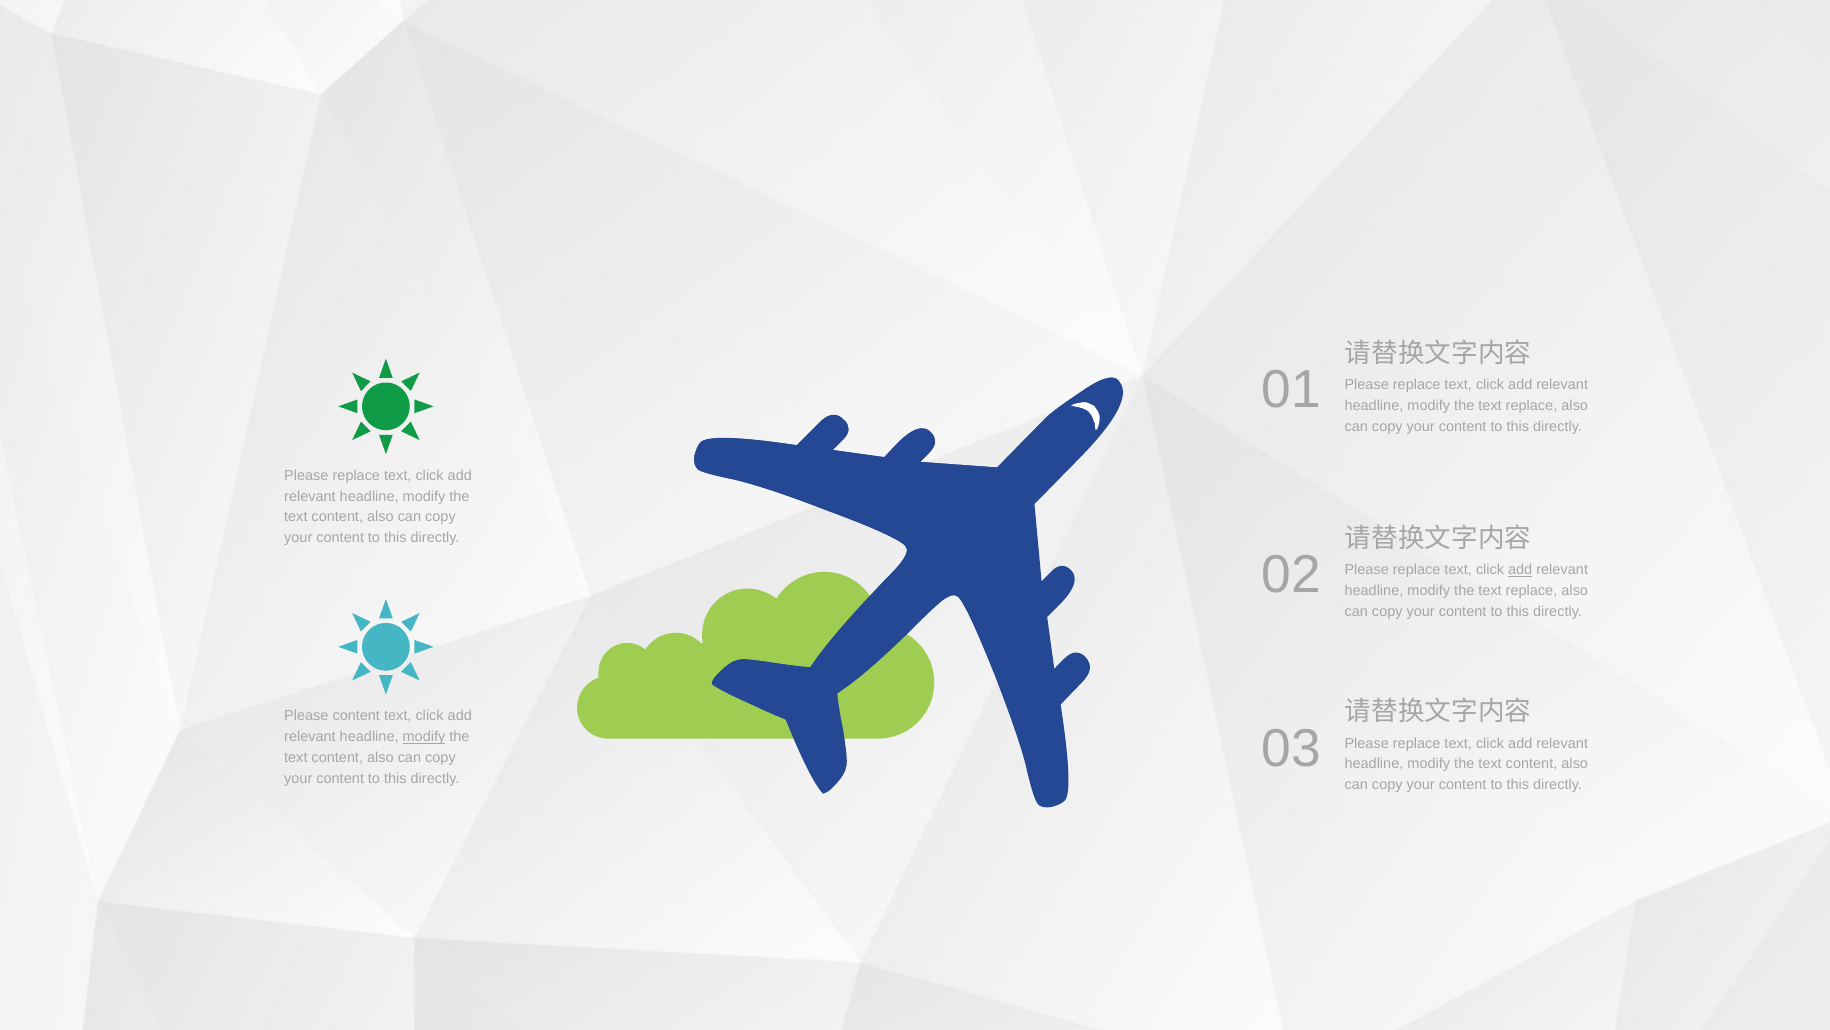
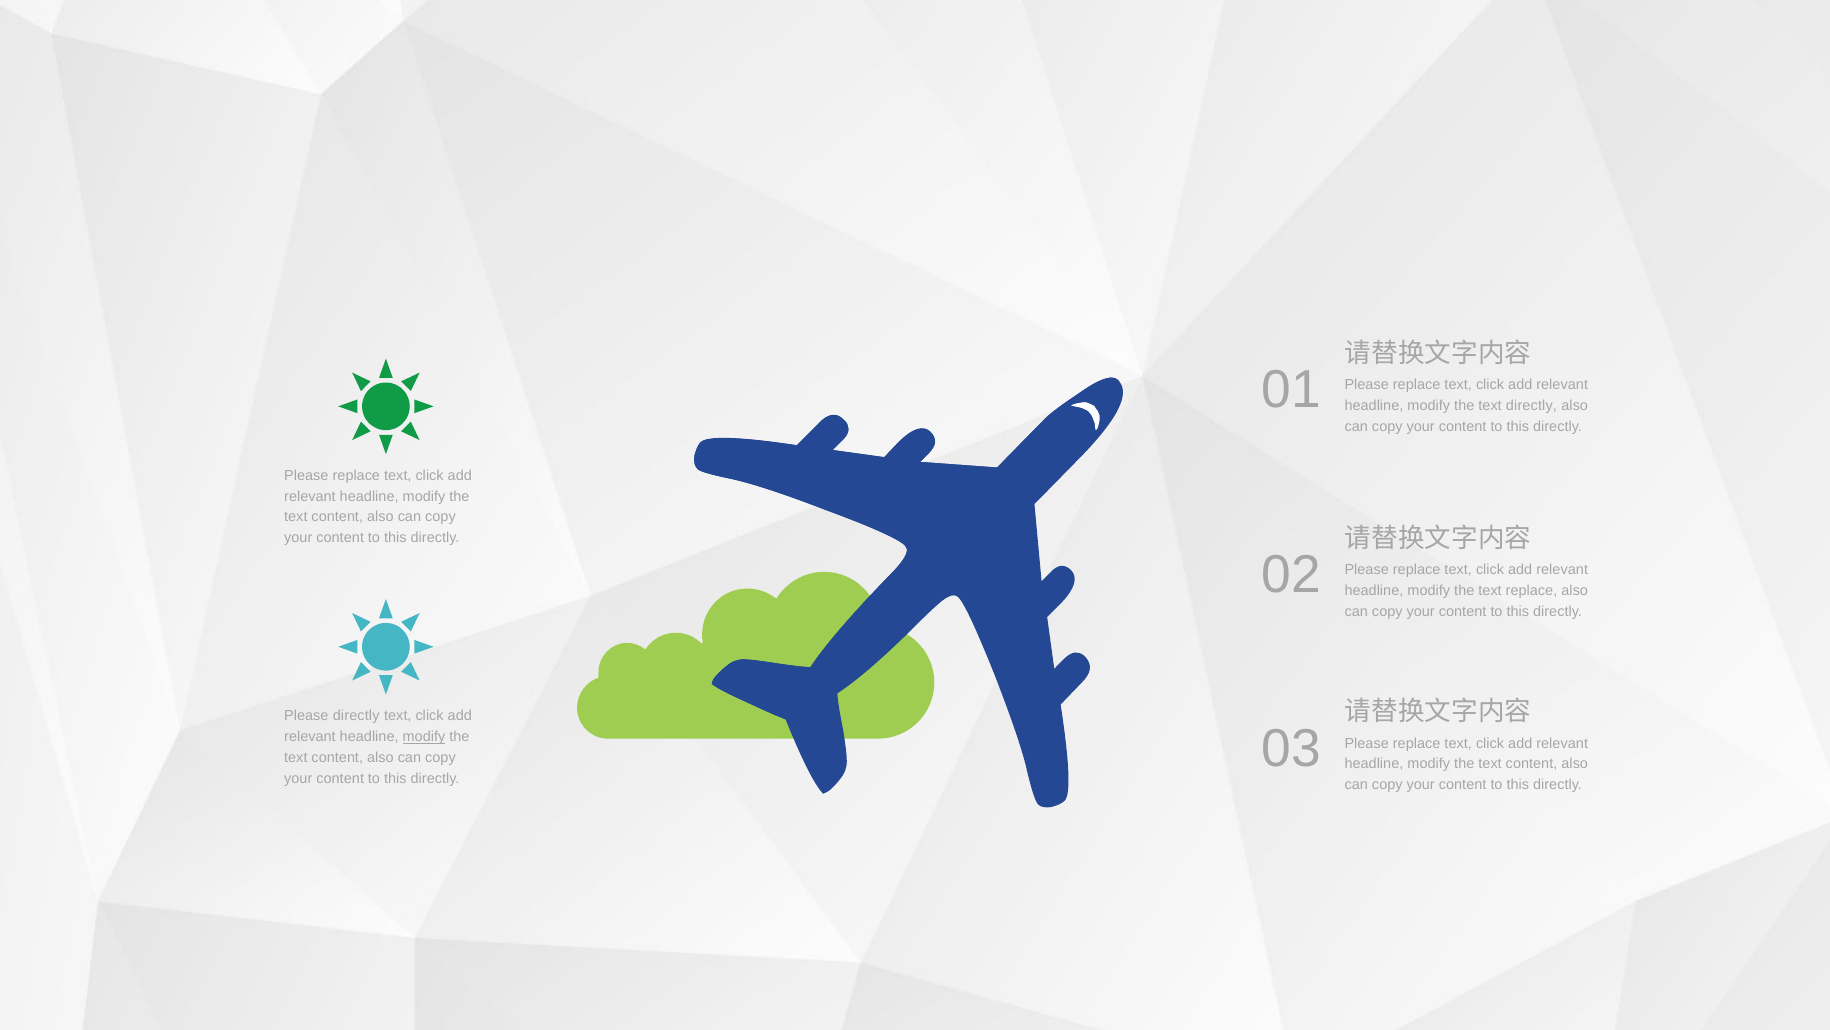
replace: replace -> directly (1531, 405)
add underline: present -> none (1520, 570)
Please content: content -> directly (356, 716)
